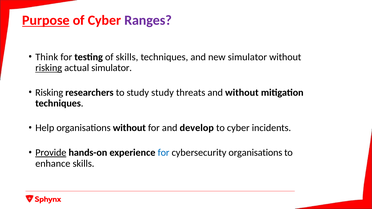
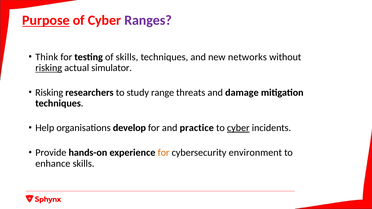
new simulator: simulator -> networks (247, 57)
study study: study -> range (163, 93)
and without: without -> damage (242, 93)
organisations without: without -> develop (129, 128)
develop: develop -> practice (197, 128)
cyber underline: none -> present (238, 128)
Provide underline: present -> none (51, 153)
for colour: blue -> orange (164, 153)
cybersecurity organisations: organisations -> environment (255, 153)
